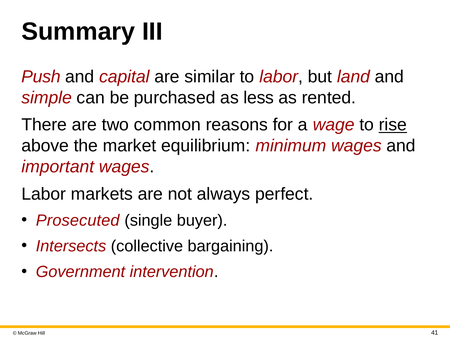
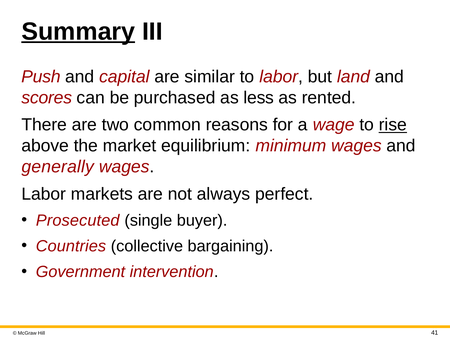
Summary underline: none -> present (78, 32)
simple: simple -> scores (47, 98)
important: important -> generally (58, 167)
Intersects: Intersects -> Countries (71, 247)
